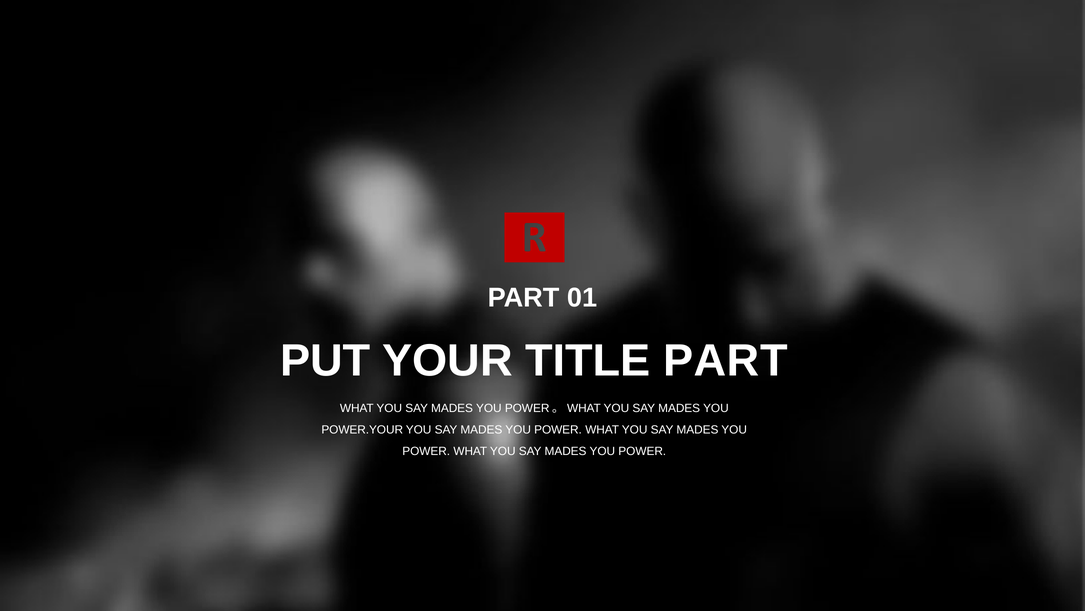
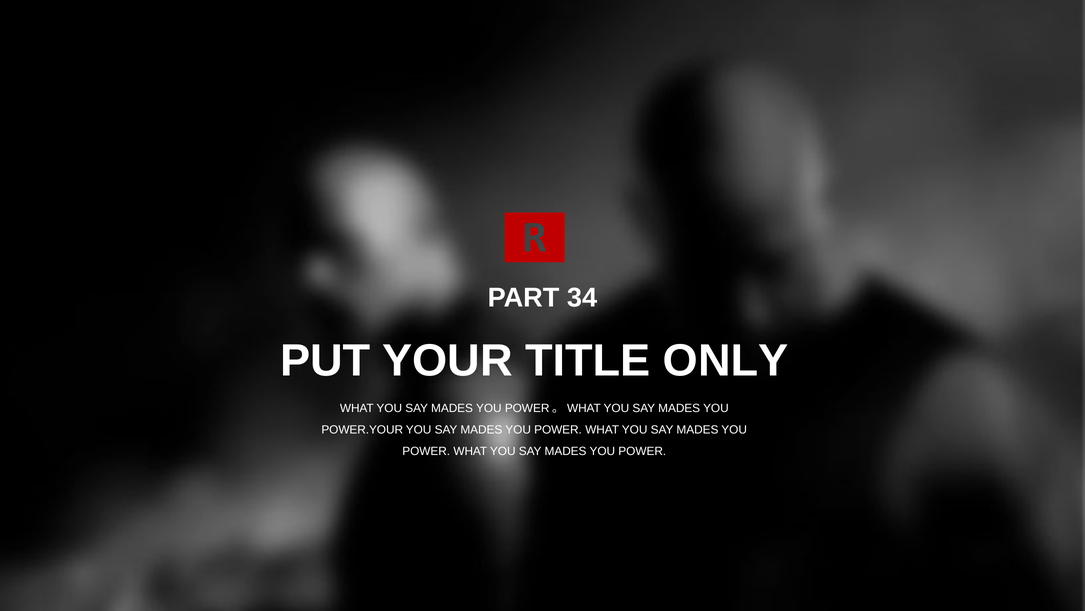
01: 01 -> 34 (582, 297)
TITLE PART: PART -> ONLY (726, 360)
